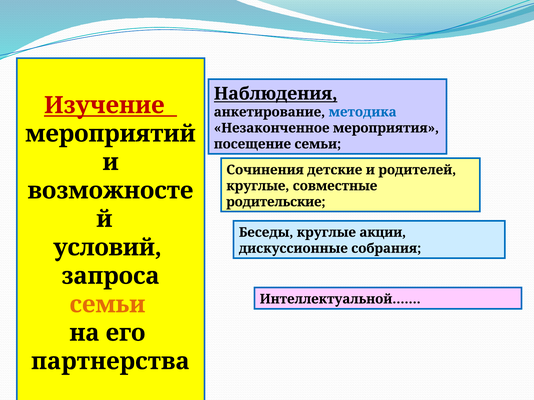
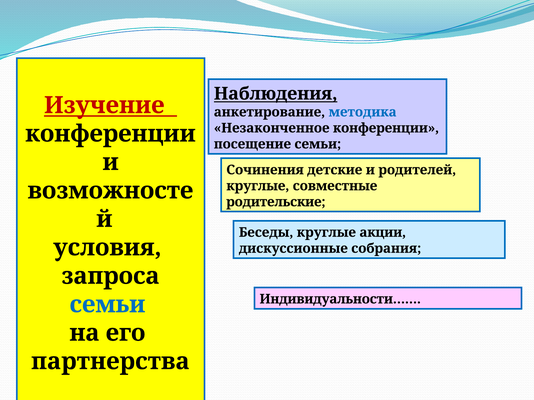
Незаконченное мероприятия: мероприятия -> конференции (386, 128)
мероприятий: мероприятий -> конференции (110, 134)
условий: условий -> условия (107, 248)
Интеллектуальной……: Интеллектуальной…… -> Индивидуальности…… (340, 299)
семьи colour: orange -> blue (107, 305)
